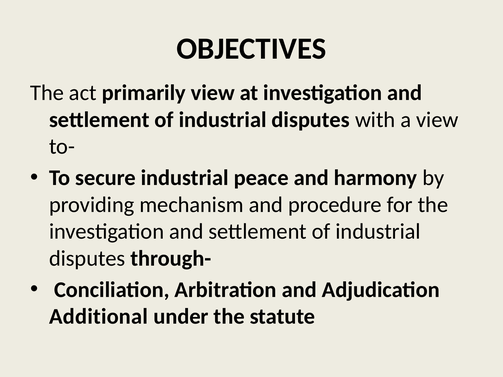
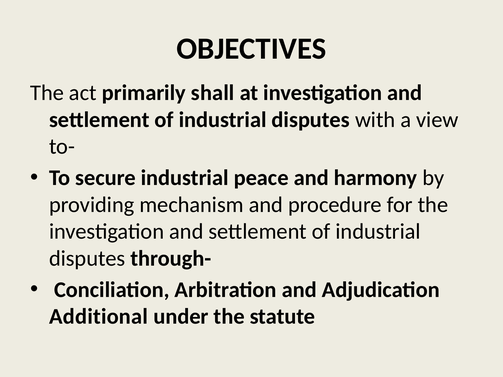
primarily view: view -> shall (213, 93)
